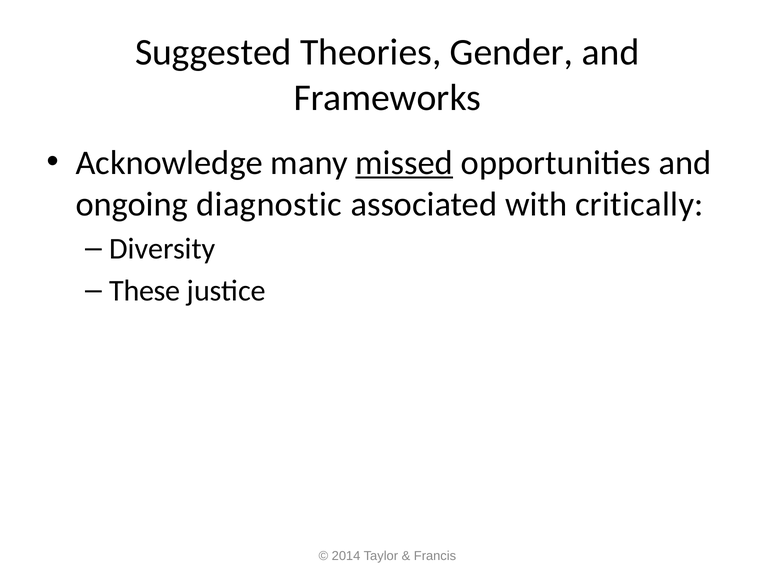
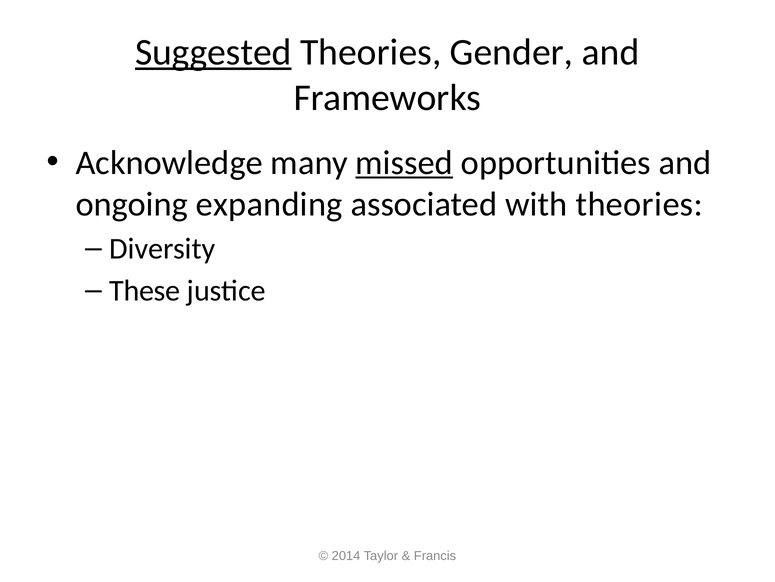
Suggested underline: none -> present (213, 52)
diagnostic: diagnostic -> expanding (269, 204)
with critically: critically -> theories (639, 204)
